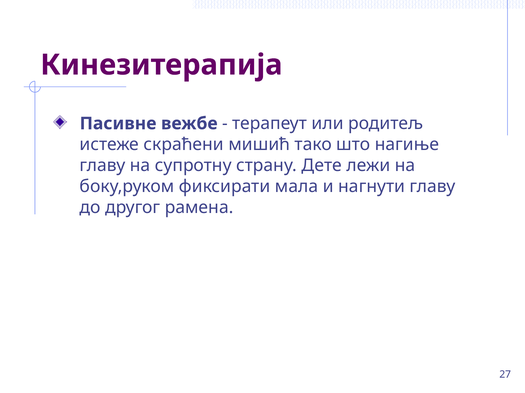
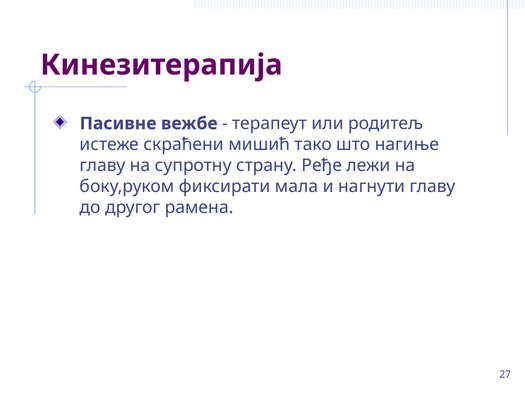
Дете: Дете -> Ређе (322, 166)
